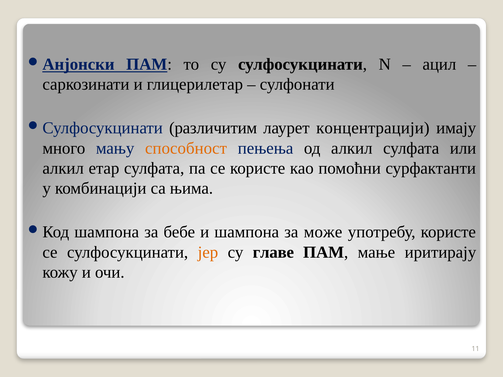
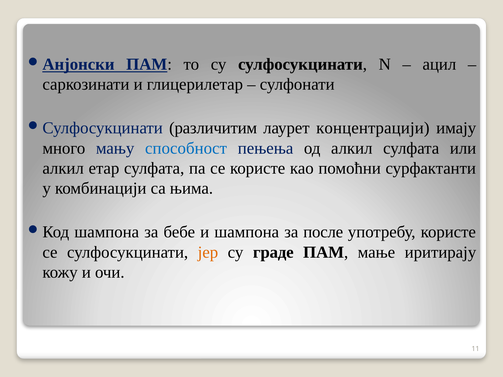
способност colour: orange -> blue (186, 148)
може: може -> после (323, 232)
главе: главе -> граде (273, 252)
